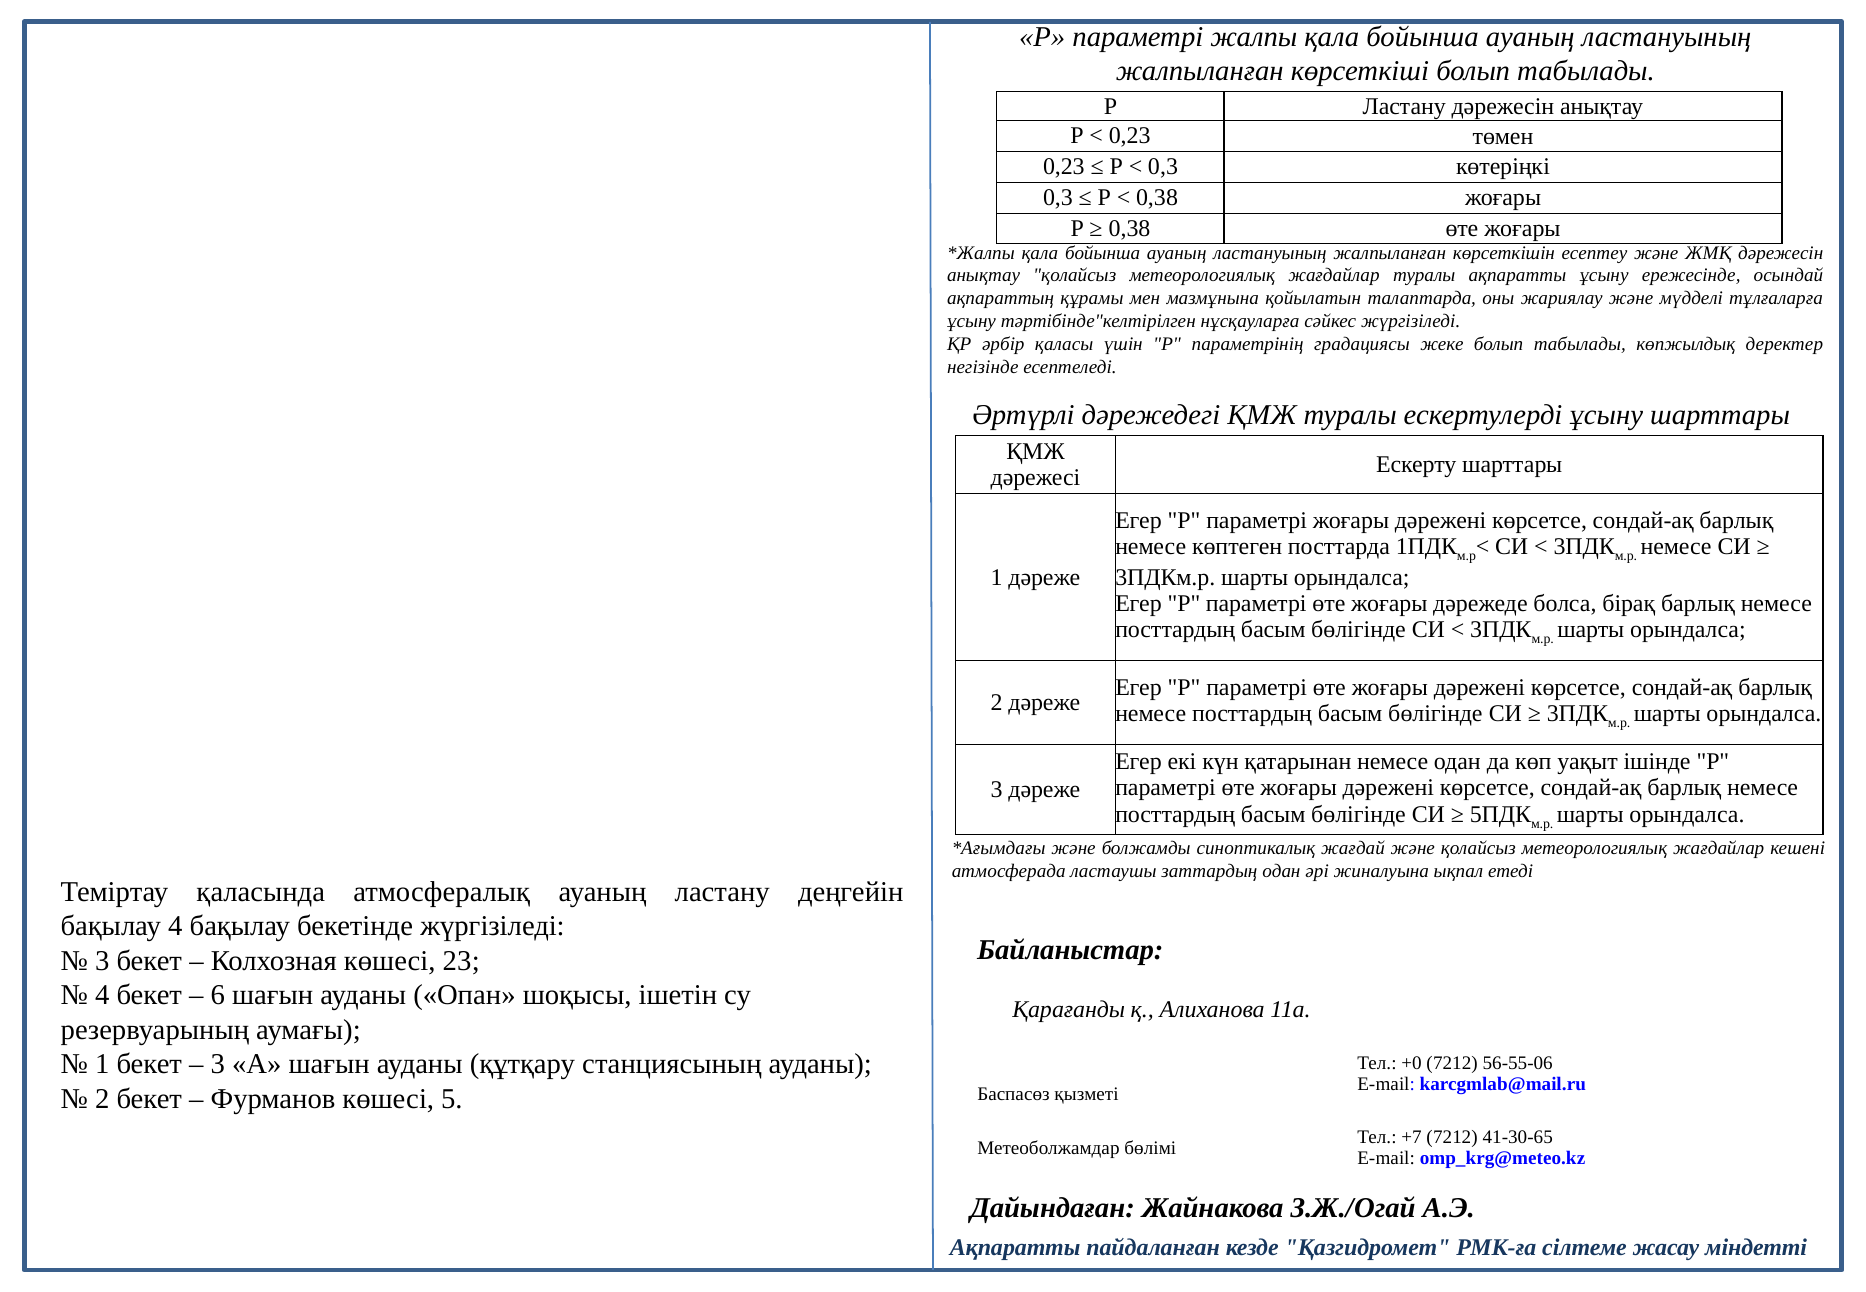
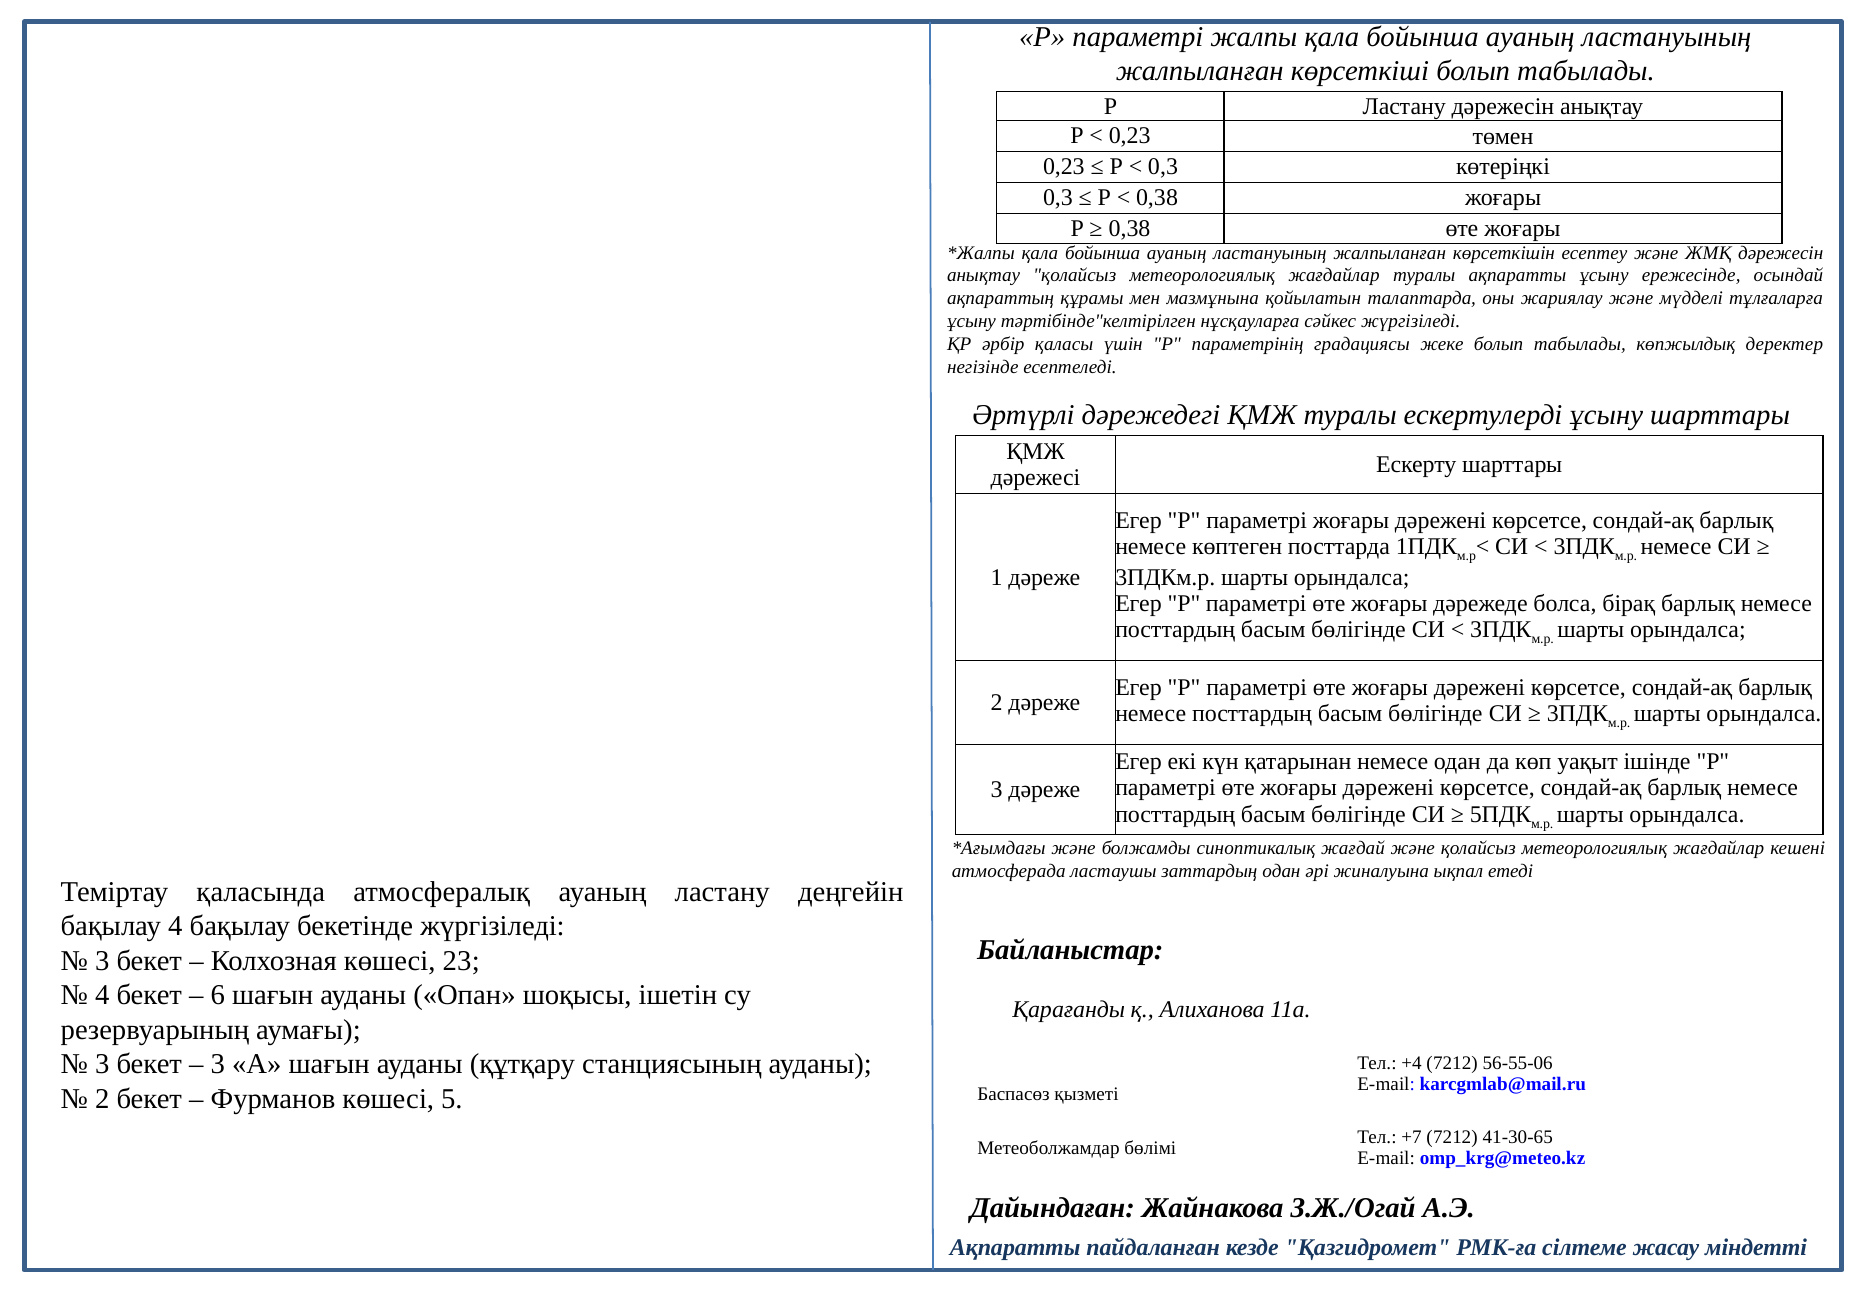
1: 1 -> 3 (102, 1064)
+0: +0 -> +4 (1411, 1063)
